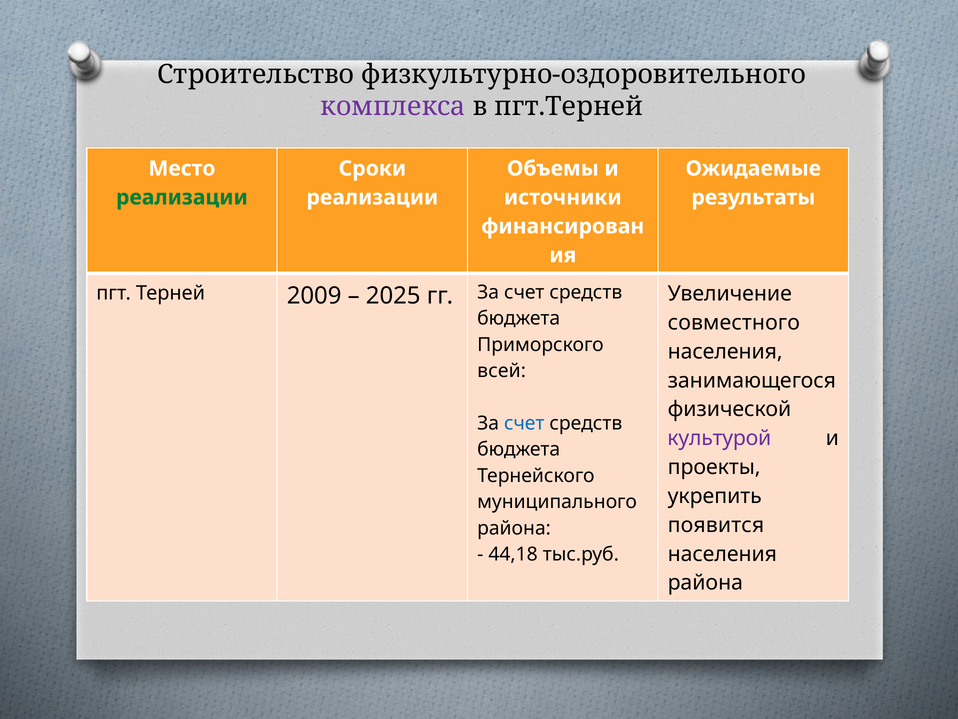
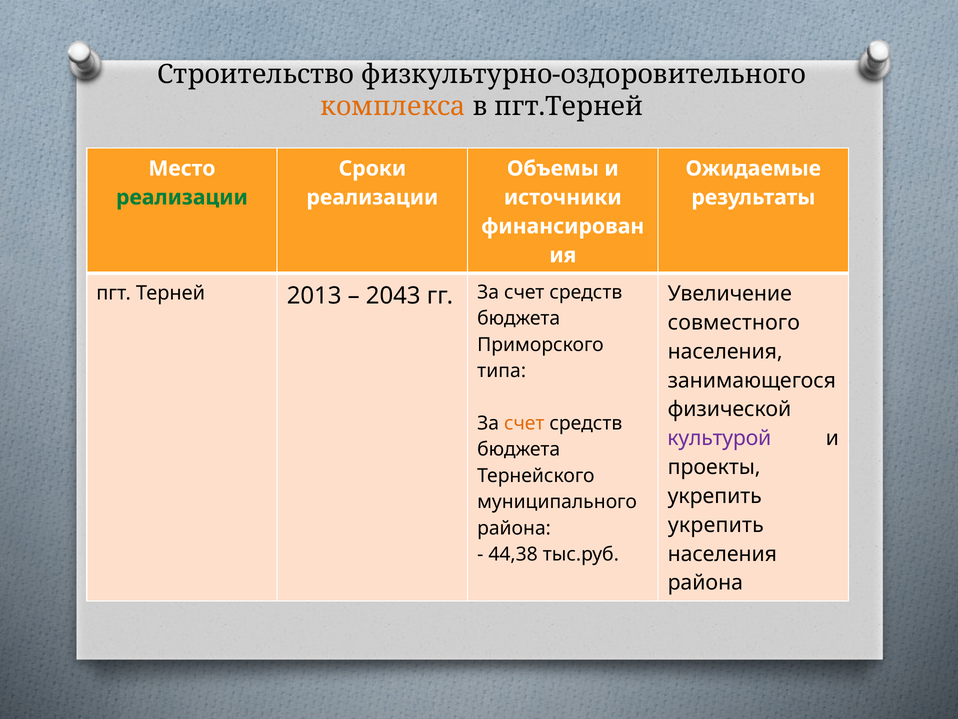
комплекса colour: purple -> orange (393, 106)
2009: 2009 -> 2013 (314, 296)
2025: 2025 -> 2043 (393, 296)
всей: всей -> типа (502, 371)
счет colour: blue -> orange (524, 423)
появится: появится -> укрепить (716, 525)
44,18: 44,18 -> 44,38 (513, 554)
